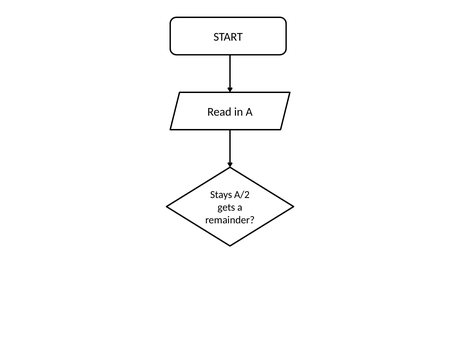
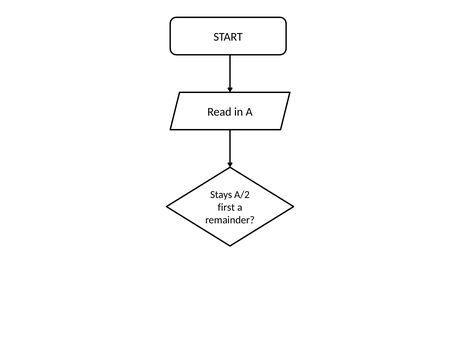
gets: gets -> first (226, 207)
